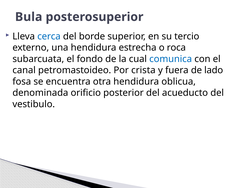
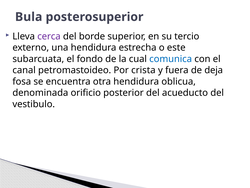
cerca colour: blue -> purple (49, 36)
roca: roca -> este (176, 48)
lado: lado -> deja (214, 70)
